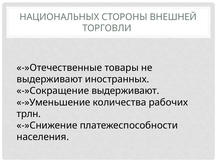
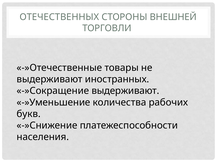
НАЦИОНАЛЬНЫХ: НАЦИОНАЛЬНЫХ -> ОТЕЧЕСТВЕННЫХ (59, 17)
трлн: трлн -> букв (29, 114)
